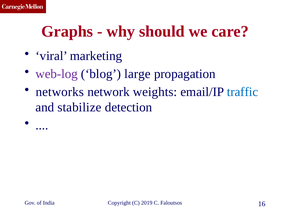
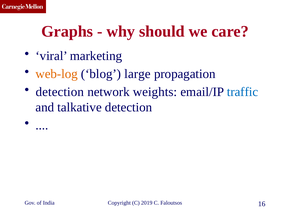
web-log colour: purple -> orange (57, 74)
networks: networks -> detection (60, 92)
stabilize: stabilize -> talkative (80, 108)
